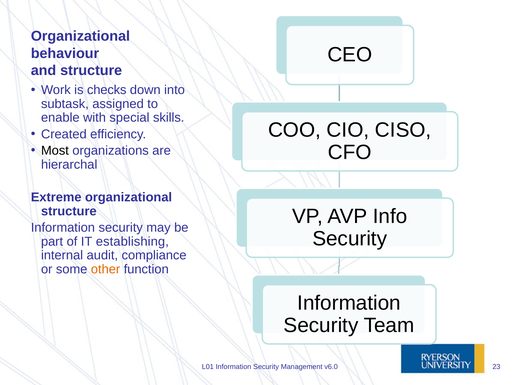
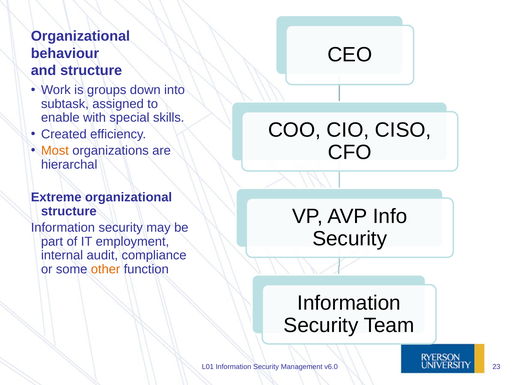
checks: checks -> groups (107, 90)
Most colour: black -> orange (55, 151)
establishing: establishing -> employment (132, 242)
